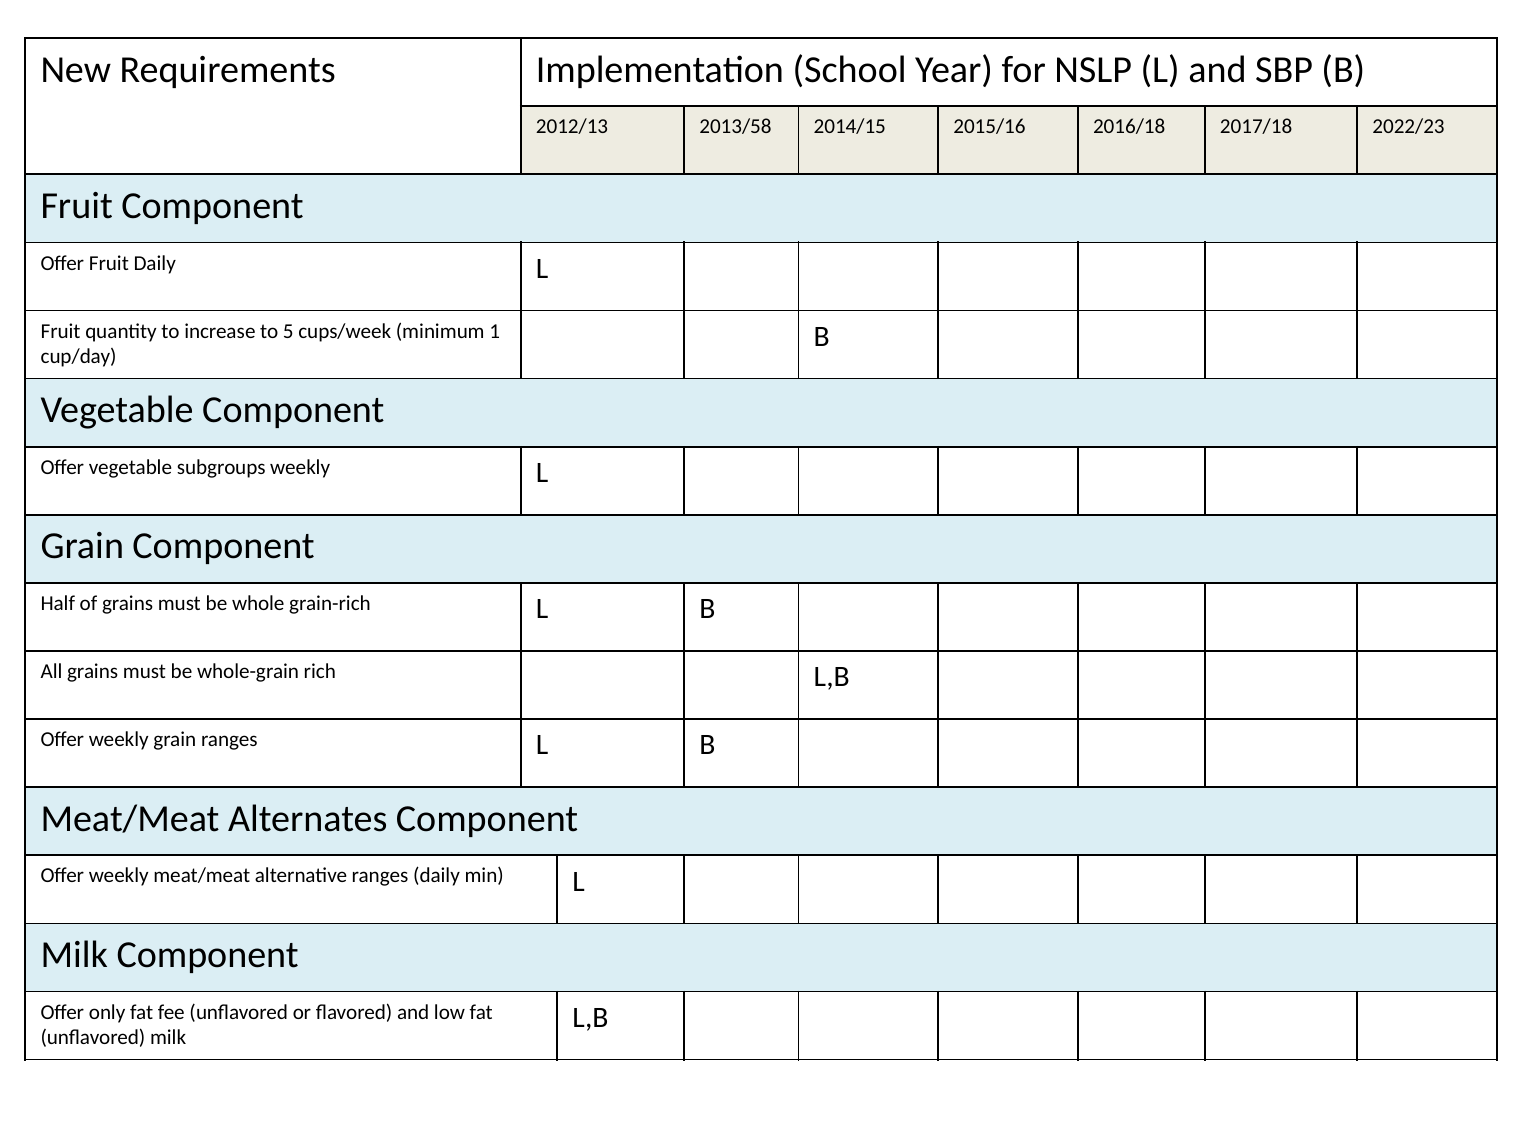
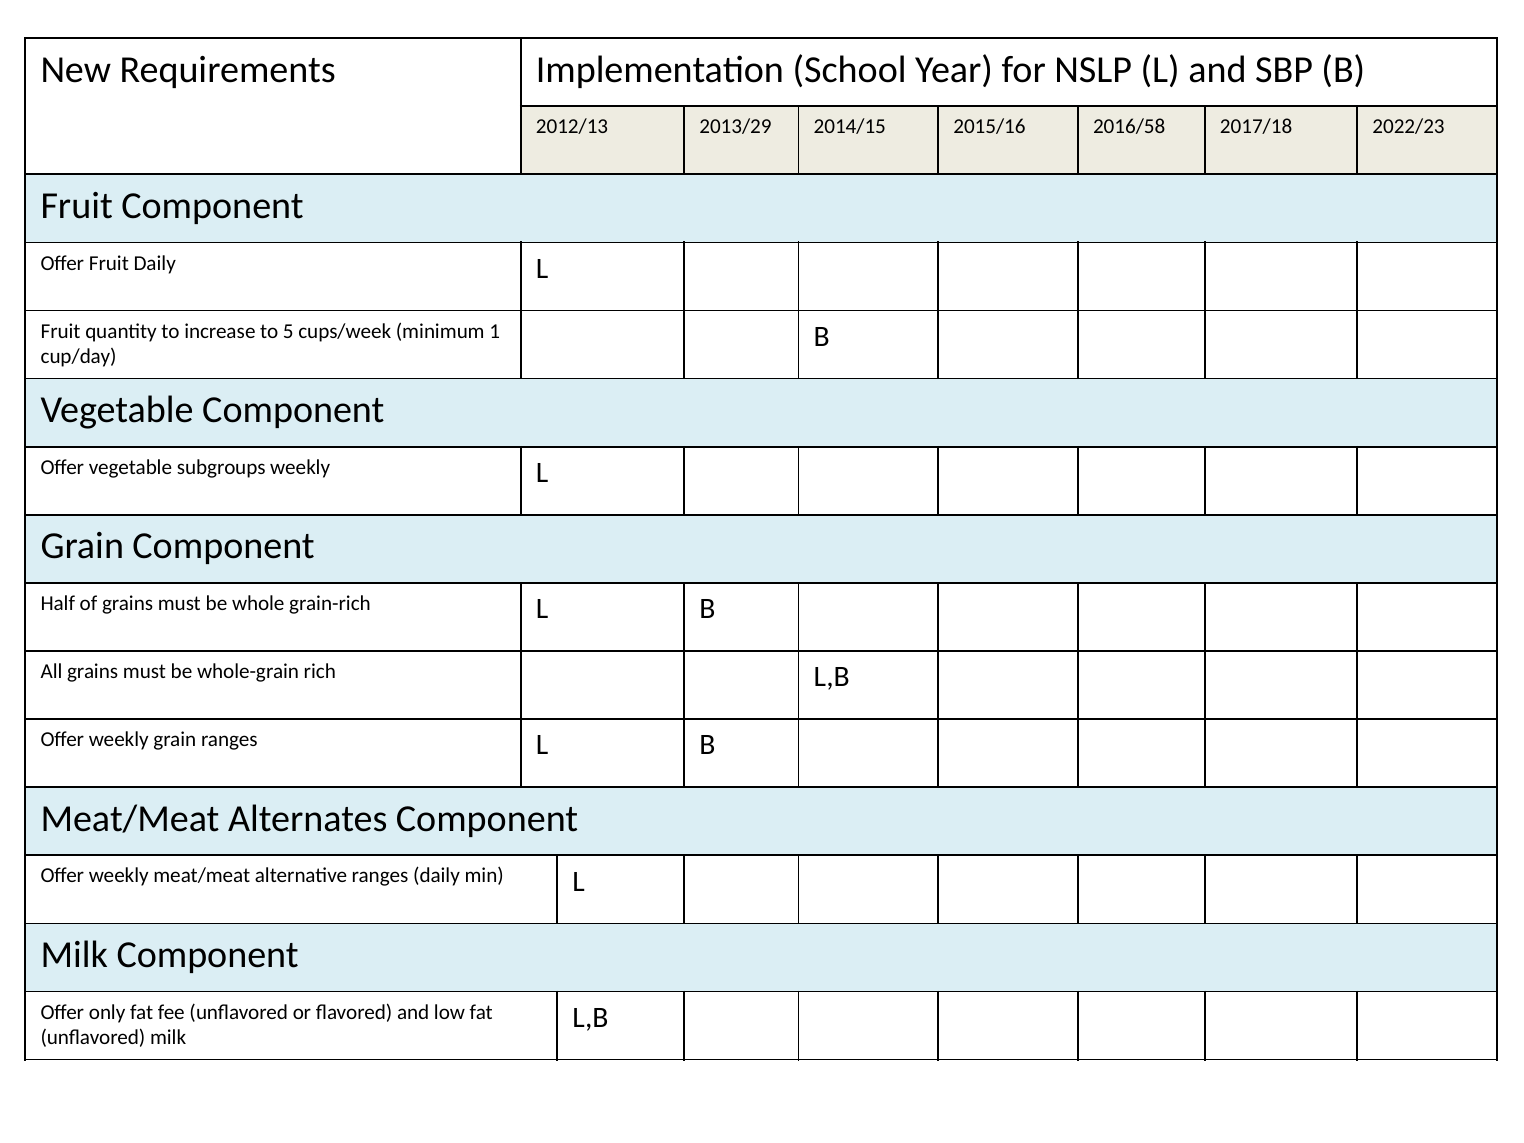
2013/58: 2013/58 -> 2013/29 (735, 127)
2016/18: 2016/18 -> 2016/58 (1129, 127)
